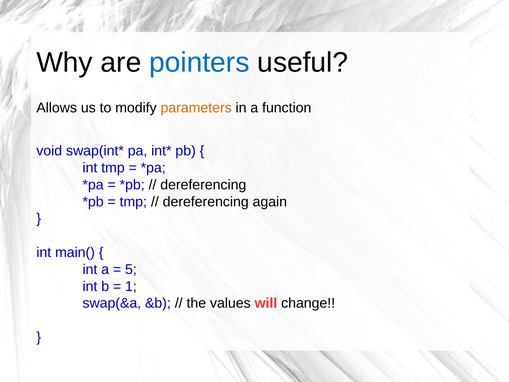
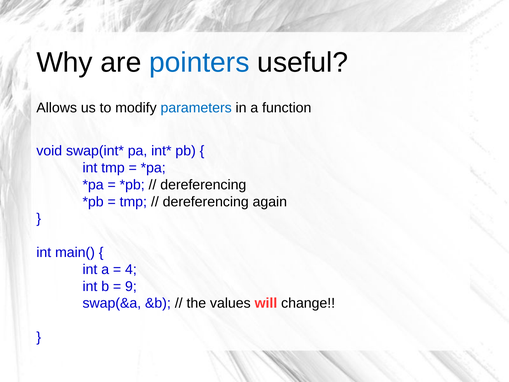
parameters colour: orange -> blue (196, 108)
5: 5 -> 4 (131, 269)
1: 1 -> 9 (131, 286)
